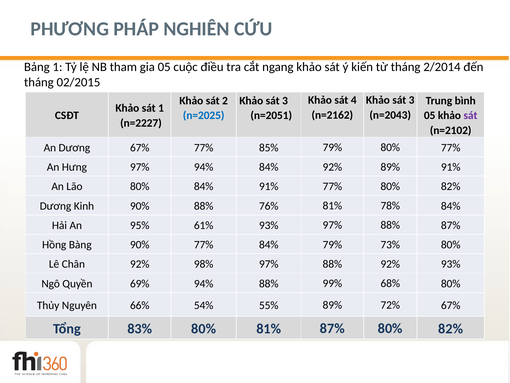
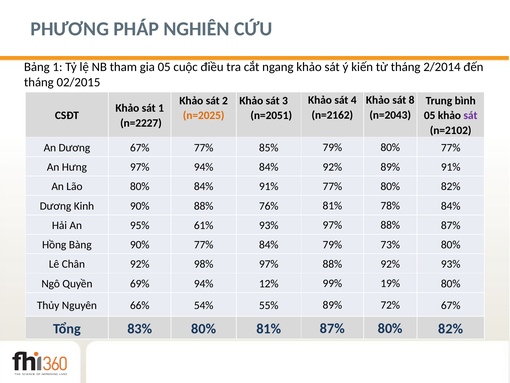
3: 3 -> 8 (412, 100)
n=2025 colour: blue -> orange (204, 115)
94% 88%: 88% -> 12% (269, 283)
68%: 68% -> 19% (390, 283)
